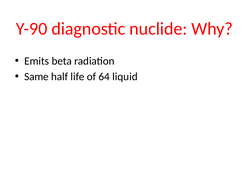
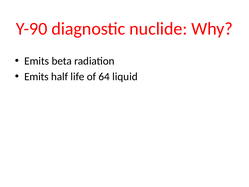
Same: Same -> Emits (36, 76)
